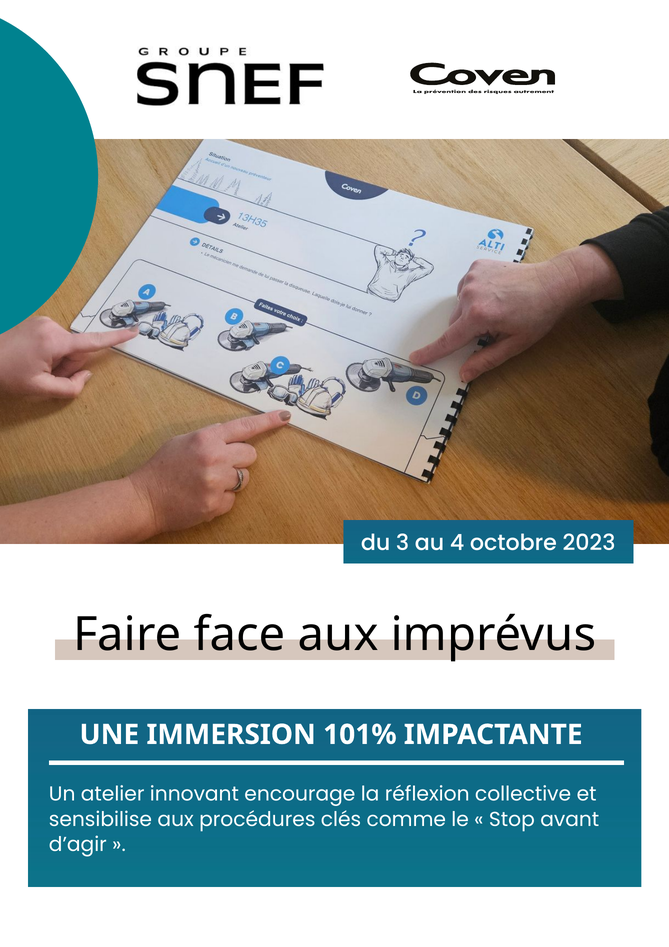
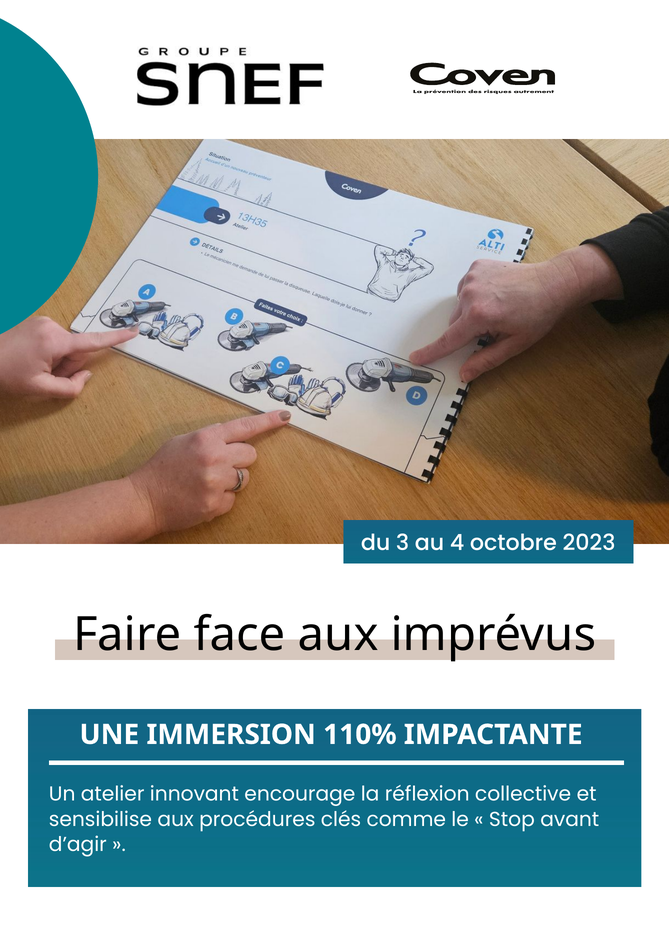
101%: 101% -> 110% (360, 734)
